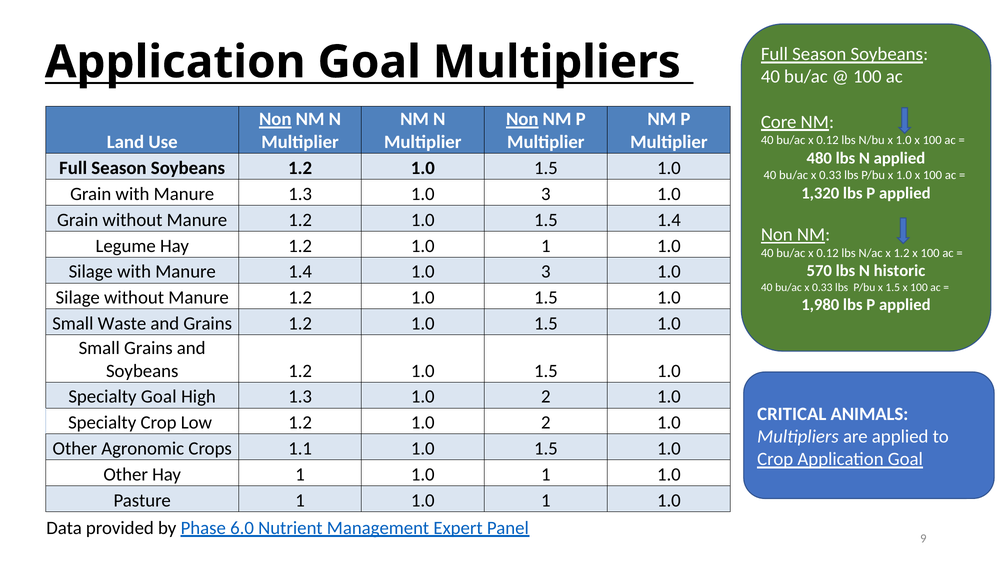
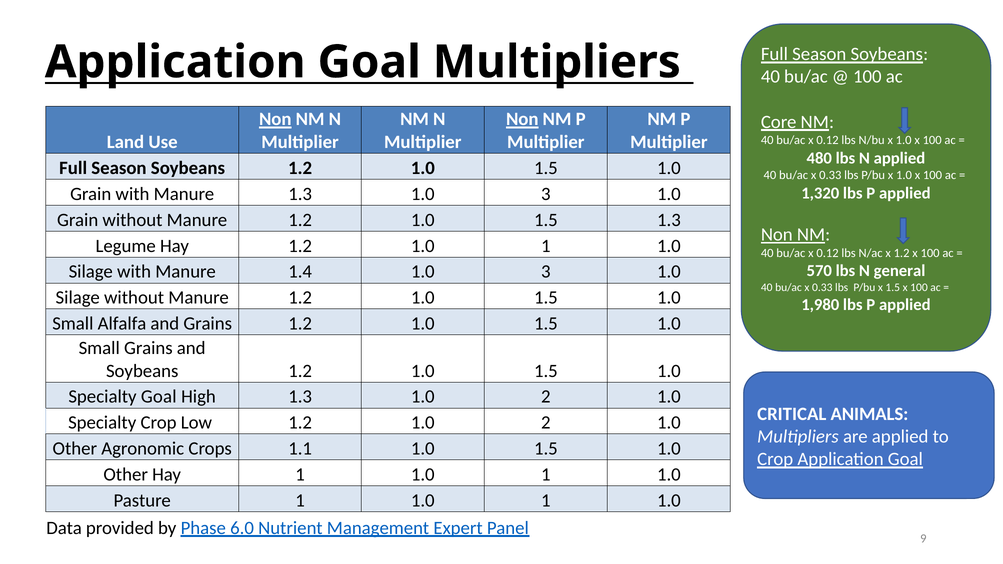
1.5 1.4: 1.4 -> 1.3 (669, 220)
historic: historic -> general (900, 271)
Waste: Waste -> Alfalfa (122, 324)
